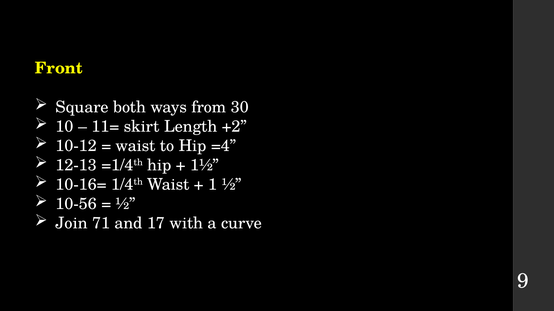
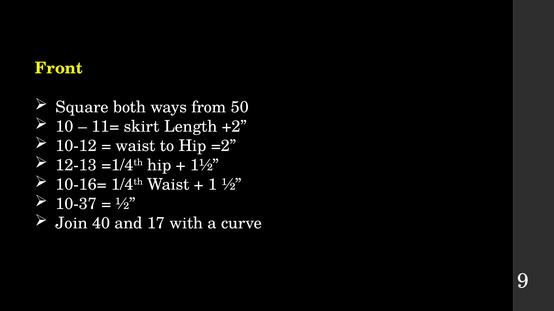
30: 30 -> 50 (240, 107)
=4: =4 -> =2 (224, 146)
10-56: 10-56 -> 10-37 (76, 204)
71: 71 -> 40 (101, 224)
